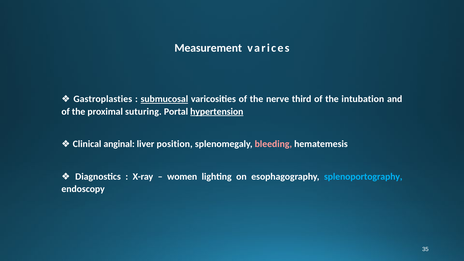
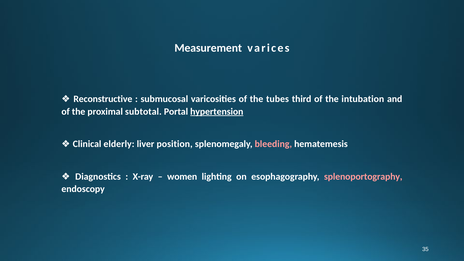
Gastroplasties: Gastroplasties -> Reconstructive (103, 99)
submucosal underline: present -> none (164, 99)
nerve: nerve -> tubes (278, 99)
suturing: suturing -> subtotal (143, 112)
anginal: anginal -> elderly (119, 144)
splenoportography colour: light blue -> pink (363, 177)
